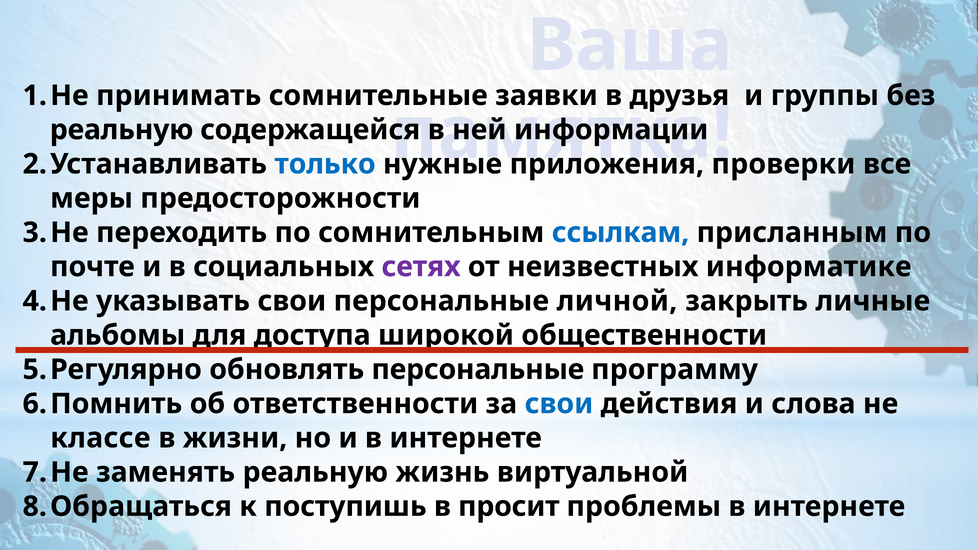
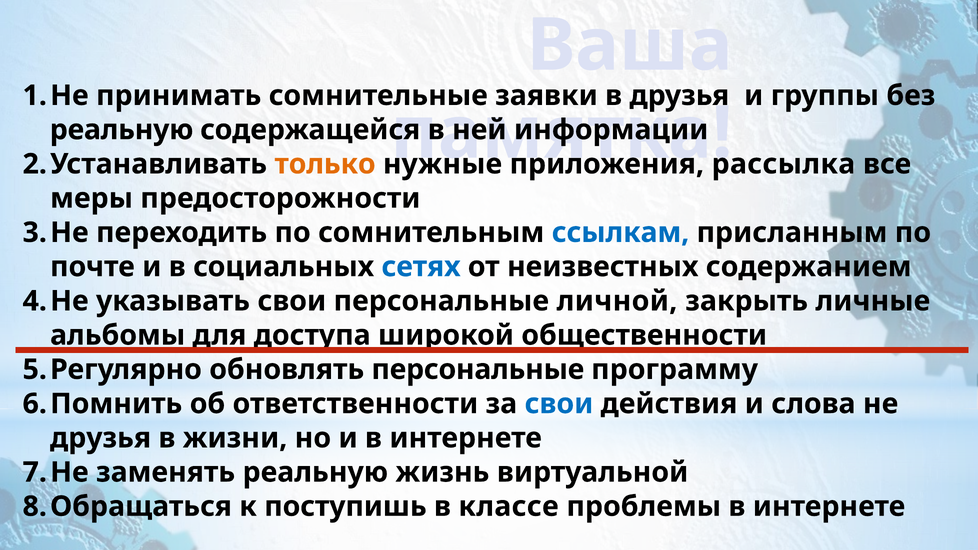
только colour: blue -> orange (325, 164)
проверки: проверки -> рассылка (783, 164)
сетях colour: purple -> blue (421, 267)
информатике: информатике -> содержанием (809, 267)
классе: классе -> друзья (101, 438)
просит: просит -> классе (509, 507)
